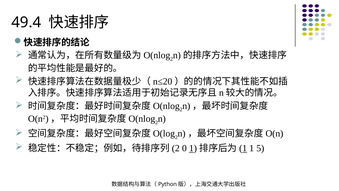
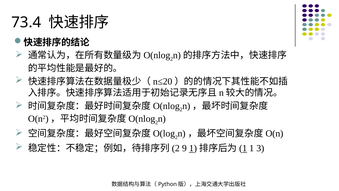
49.4: 49.4 -> 73.4 (26, 22)
0: 0 -> 9 (184, 148)
5: 5 -> 3 (260, 148)
